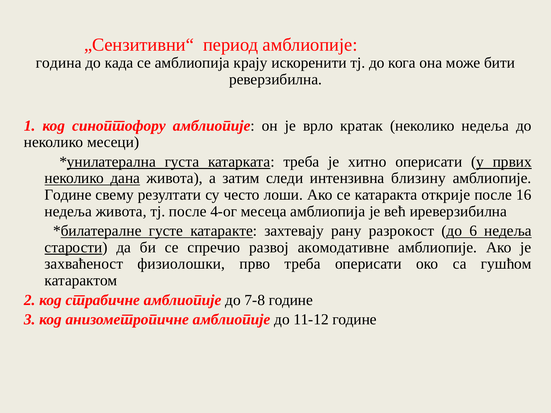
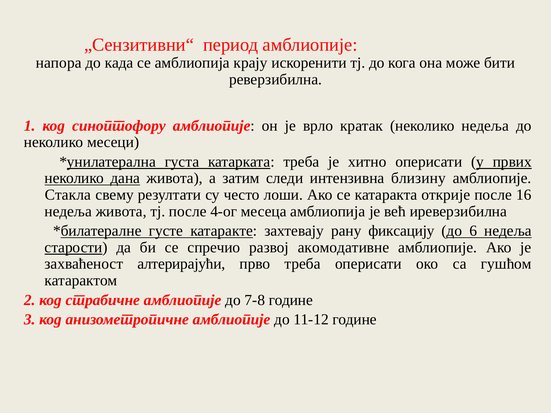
година: година -> напора (59, 63)
Године: Године -> Стакла (68, 195)
разрокост: разрокост -> фиксацију (402, 231)
физиолошки: физиолошки -> алтерирајући (181, 264)
